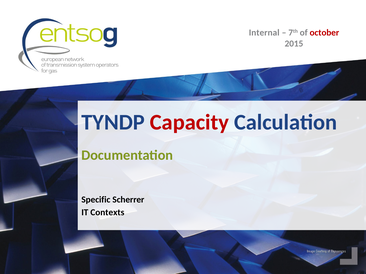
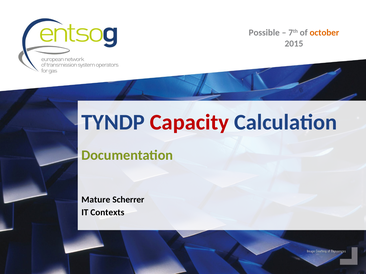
Internal: Internal -> Possible (264, 33)
october colour: red -> orange (324, 33)
Specific: Specific -> Mature (96, 200)
